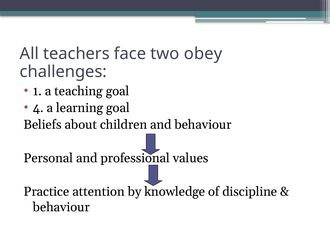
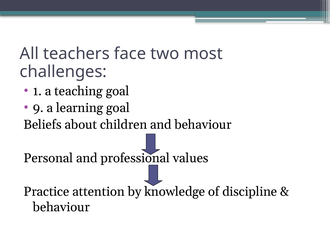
obey: obey -> most (203, 54)
4: 4 -> 9 (38, 108)
